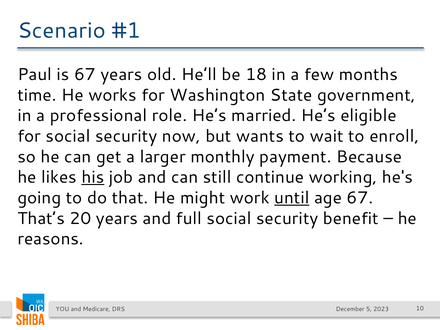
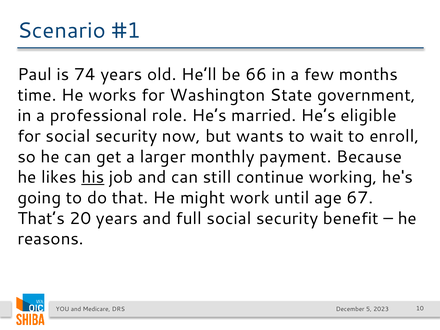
is 67: 67 -> 74 (85, 75)
18: 18 -> 66 (256, 75)
until underline: present -> none (292, 198)
